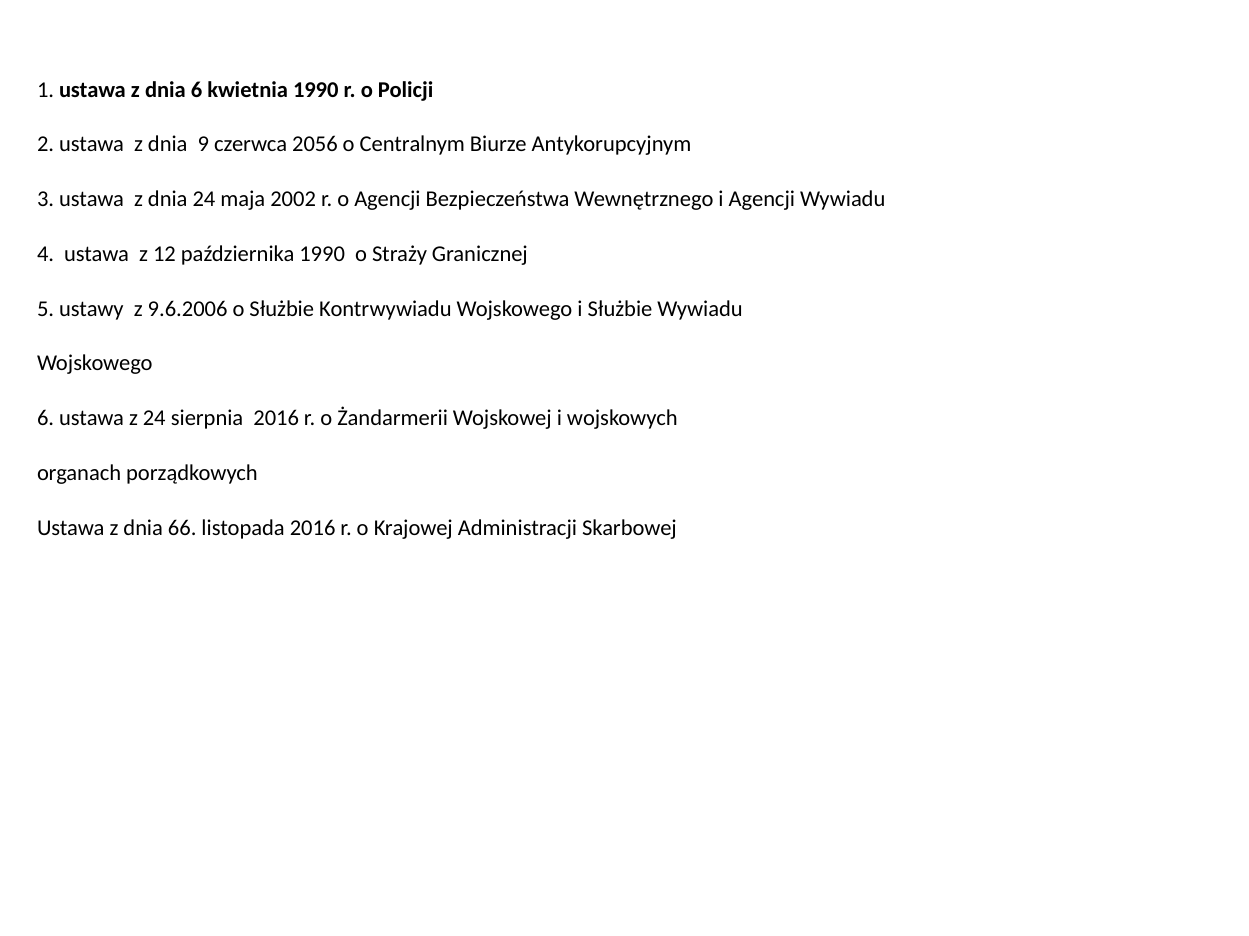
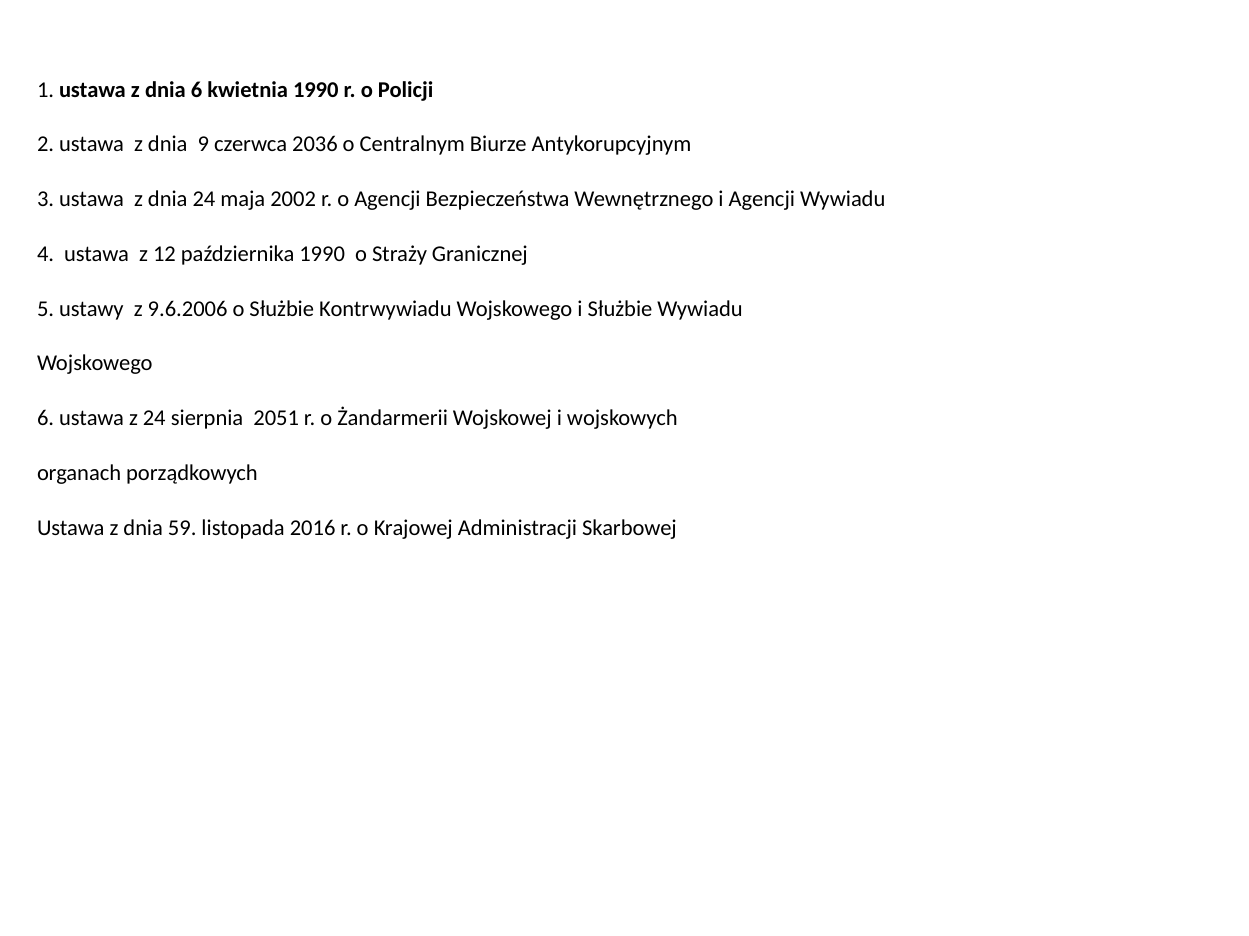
2056: 2056 -> 2036 (315, 144)
sierpnia 2016: 2016 -> 2051 (276, 419)
66: 66 -> 59 (182, 528)
